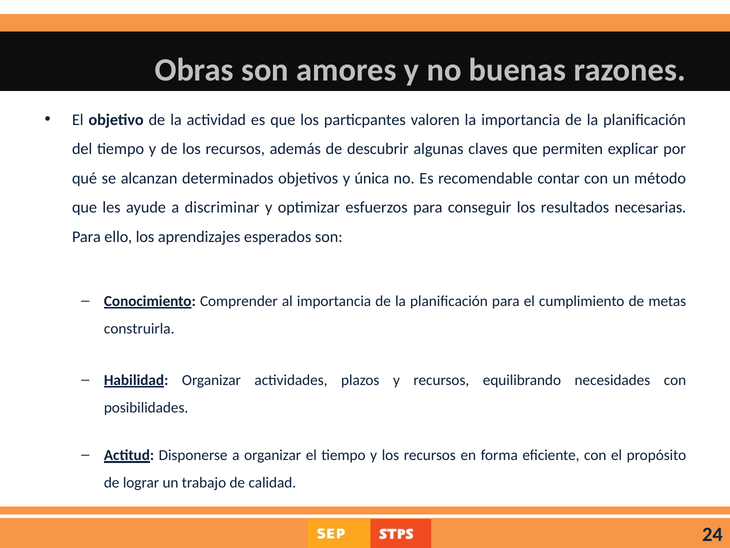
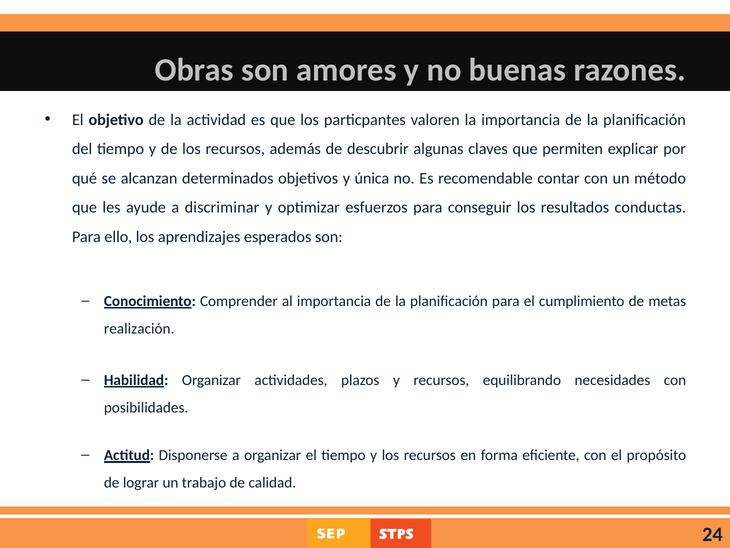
necesarias: necesarias -> conductas (650, 207)
construirla: construirla -> realización (139, 328)
